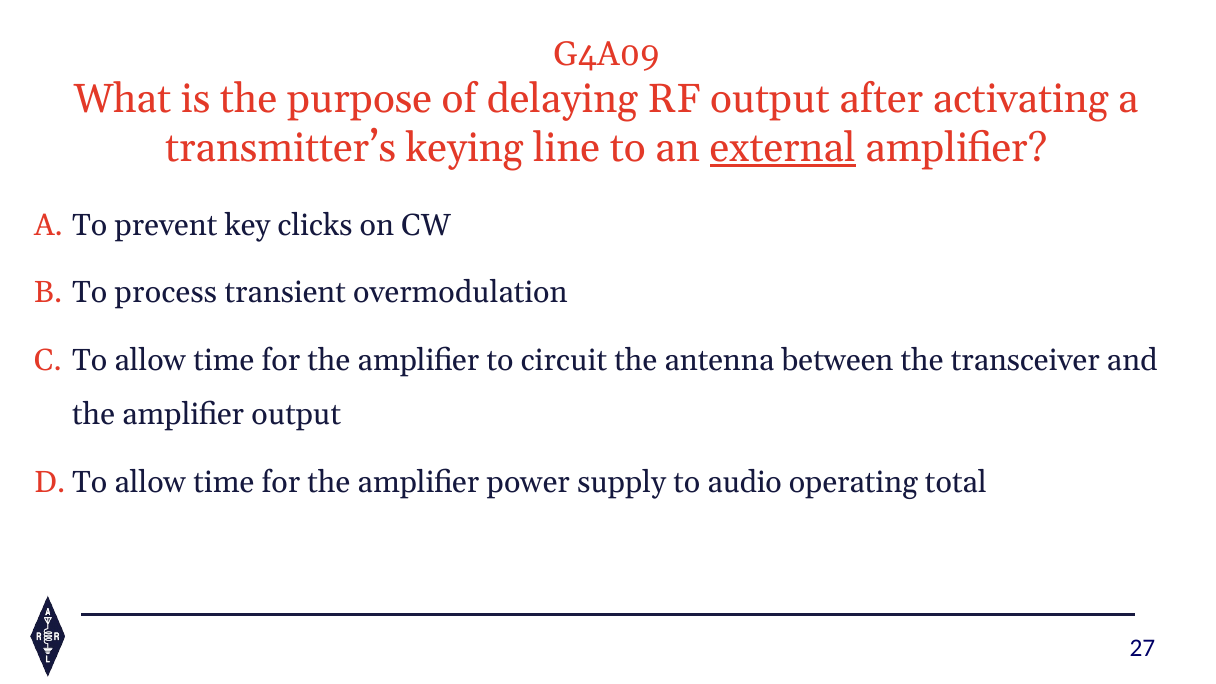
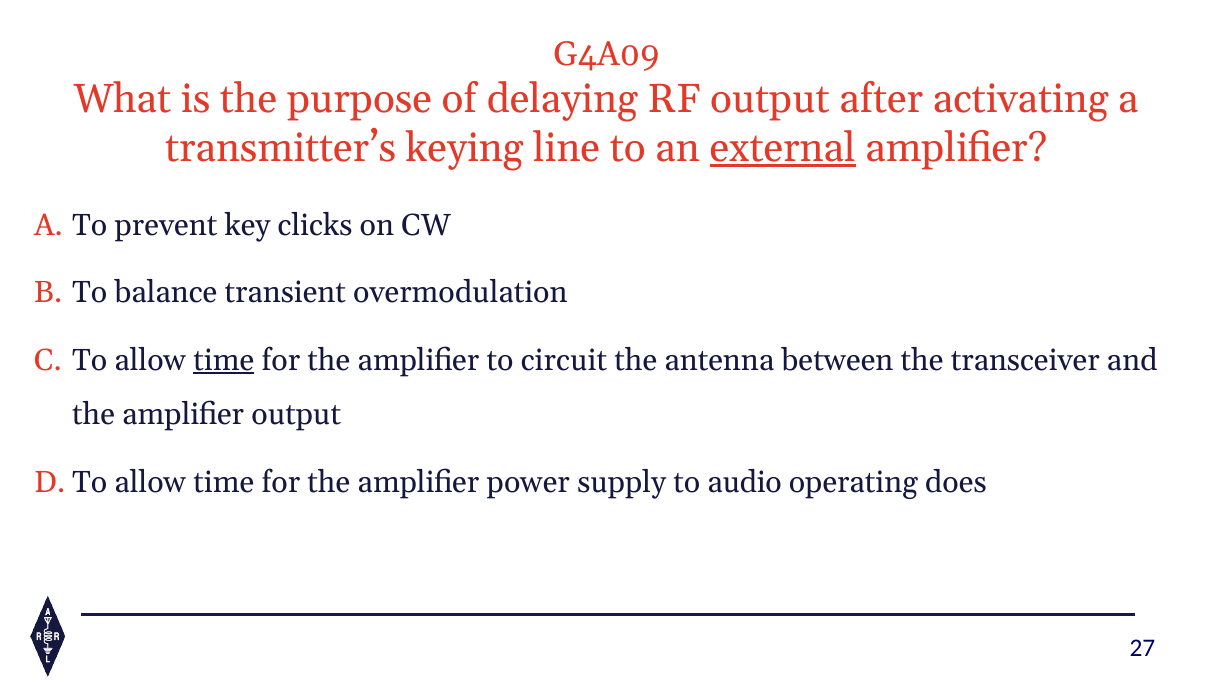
process: process -> balance (166, 293)
time underline: none -> present (224, 360)
total: total -> does (956, 482)
